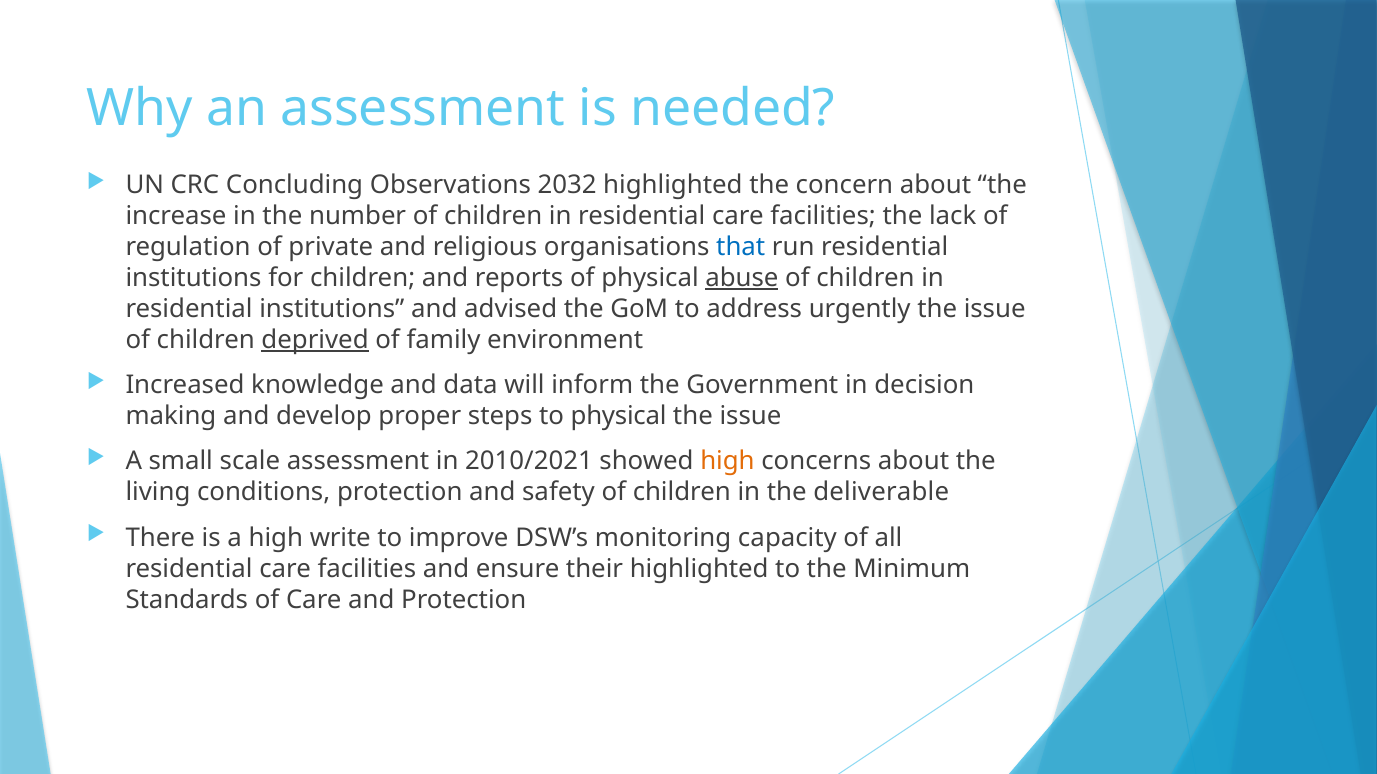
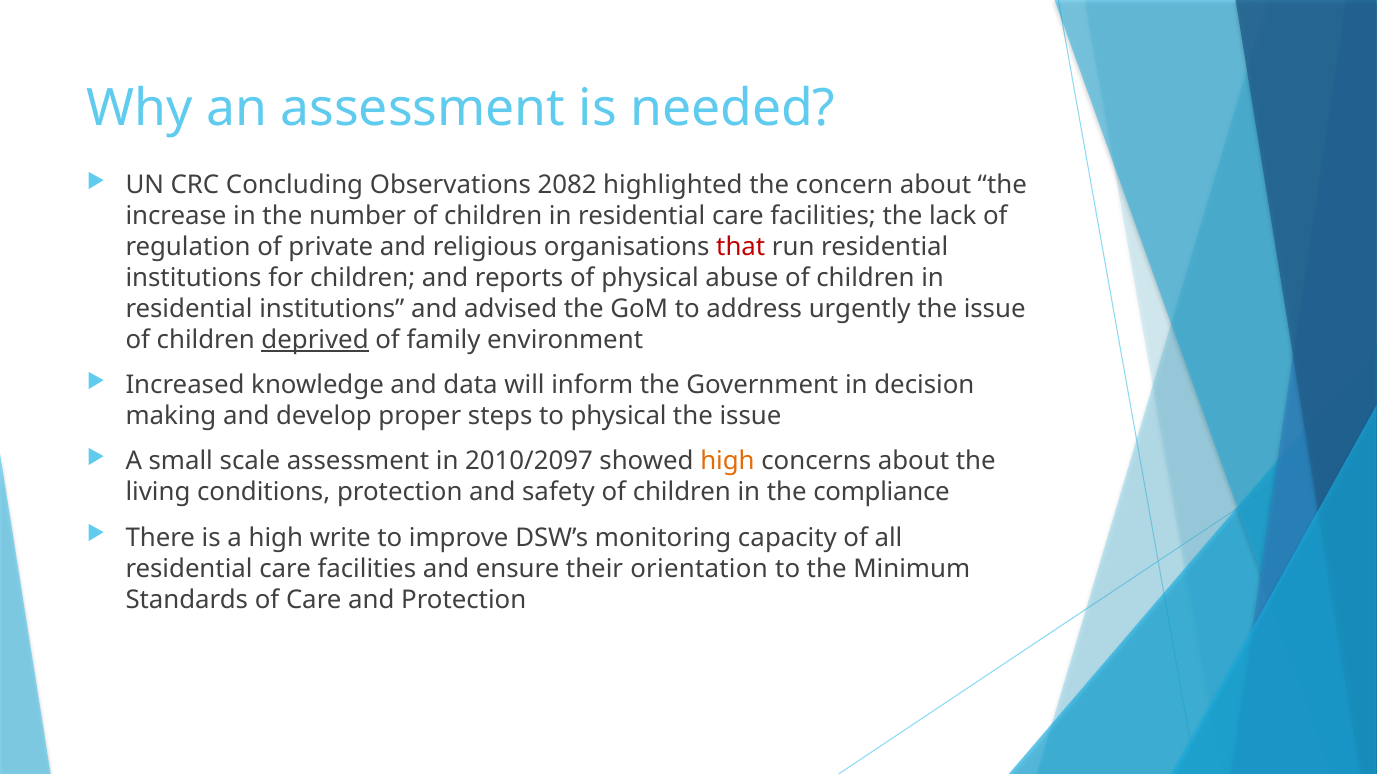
2032: 2032 -> 2082 (567, 185)
that colour: blue -> red (741, 247)
abuse underline: present -> none (742, 278)
2010/2021: 2010/2021 -> 2010/2097 (529, 462)
deliverable: deliverable -> compliance (882, 493)
their highlighted: highlighted -> orientation (699, 569)
